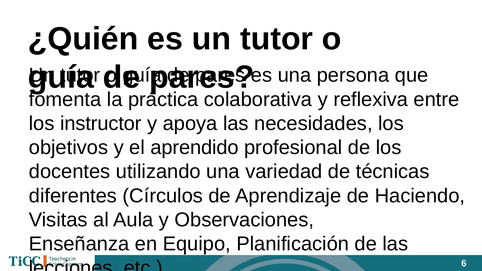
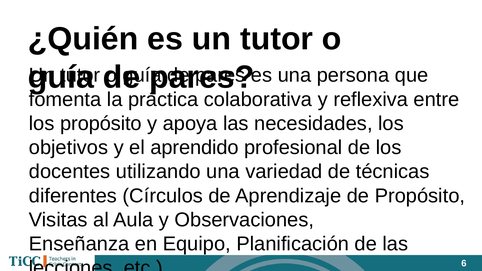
los instructor: instructor -> propósito (101, 124)
de Haciendo: Haciendo -> Propósito (420, 196)
